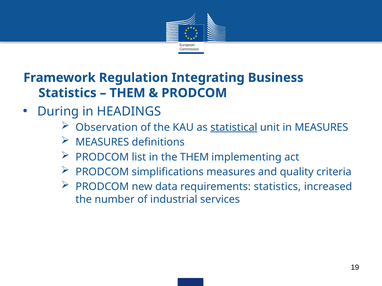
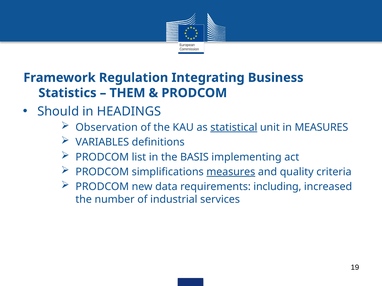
During: During -> Should (58, 112)
MEASURES: MEASURES -> VARIABLES (102, 142)
the THEM: THEM -> BASIS (194, 157)
measures underline: none -> present (231, 172)
requirements statistics: statistics -> including (277, 187)
